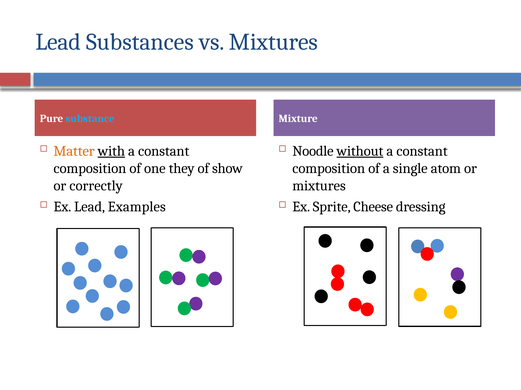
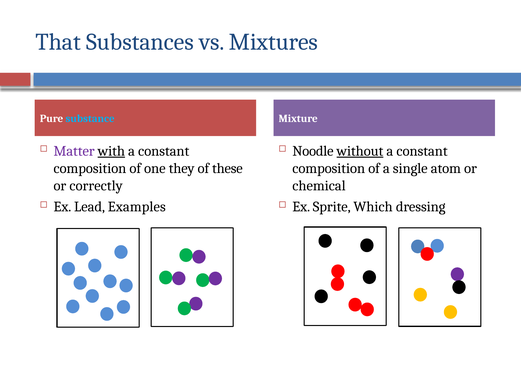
Lead: Lead -> That (58, 42)
Matter colour: orange -> purple (74, 151)
show: show -> these (227, 169)
mixtures: mixtures -> chemical (319, 186)
Cheese: Cheese -> Which (373, 207)
